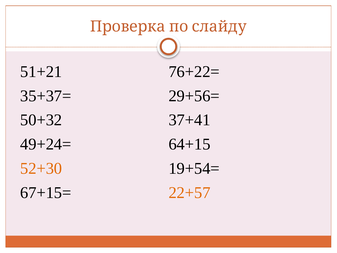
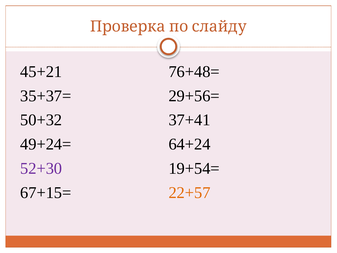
51+21: 51+21 -> 45+21 (41, 72)
76+22=: 76+22= -> 76+48= (194, 72)
64+15: 64+15 -> 64+24 (189, 144)
52+30 colour: orange -> purple (41, 168)
